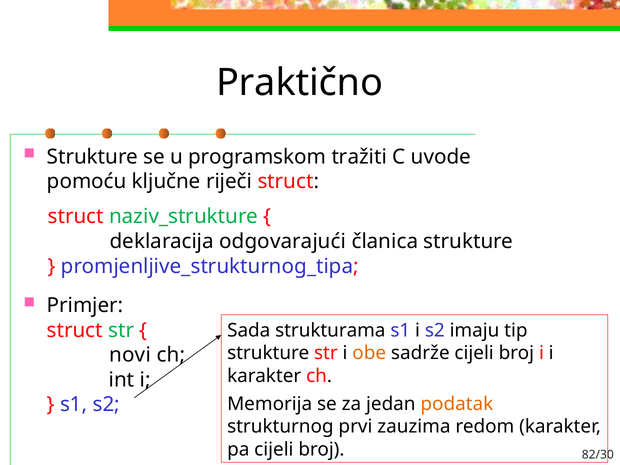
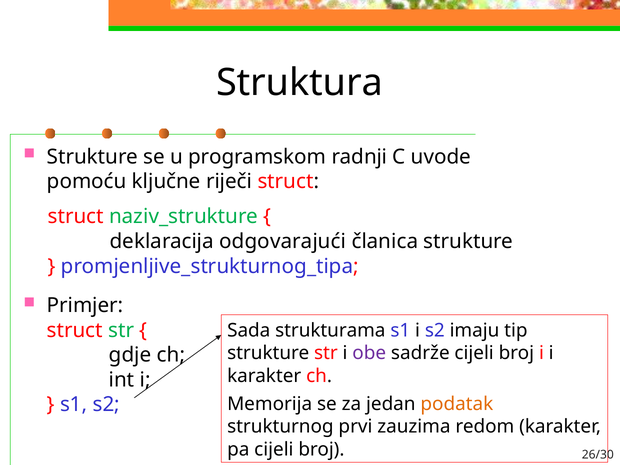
Praktično: Praktično -> Struktura (300, 83)
tražiti: tražiti -> radnji (359, 157)
obe colour: orange -> purple (369, 353)
novi: novi -> gdje (130, 355)
82/30: 82/30 -> 26/30 (598, 455)
